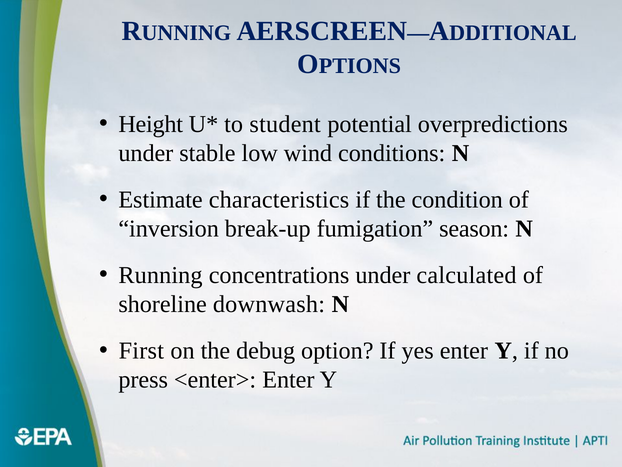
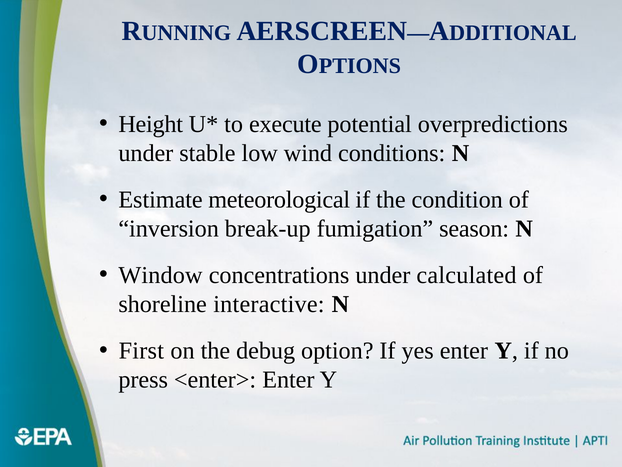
student: student -> execute (285, 124)
characteristics: characteristics -> meteorological (279, 200)
Running: Running -> Window (160, 275)
downwash: downwash -> interactive (269, 304)
